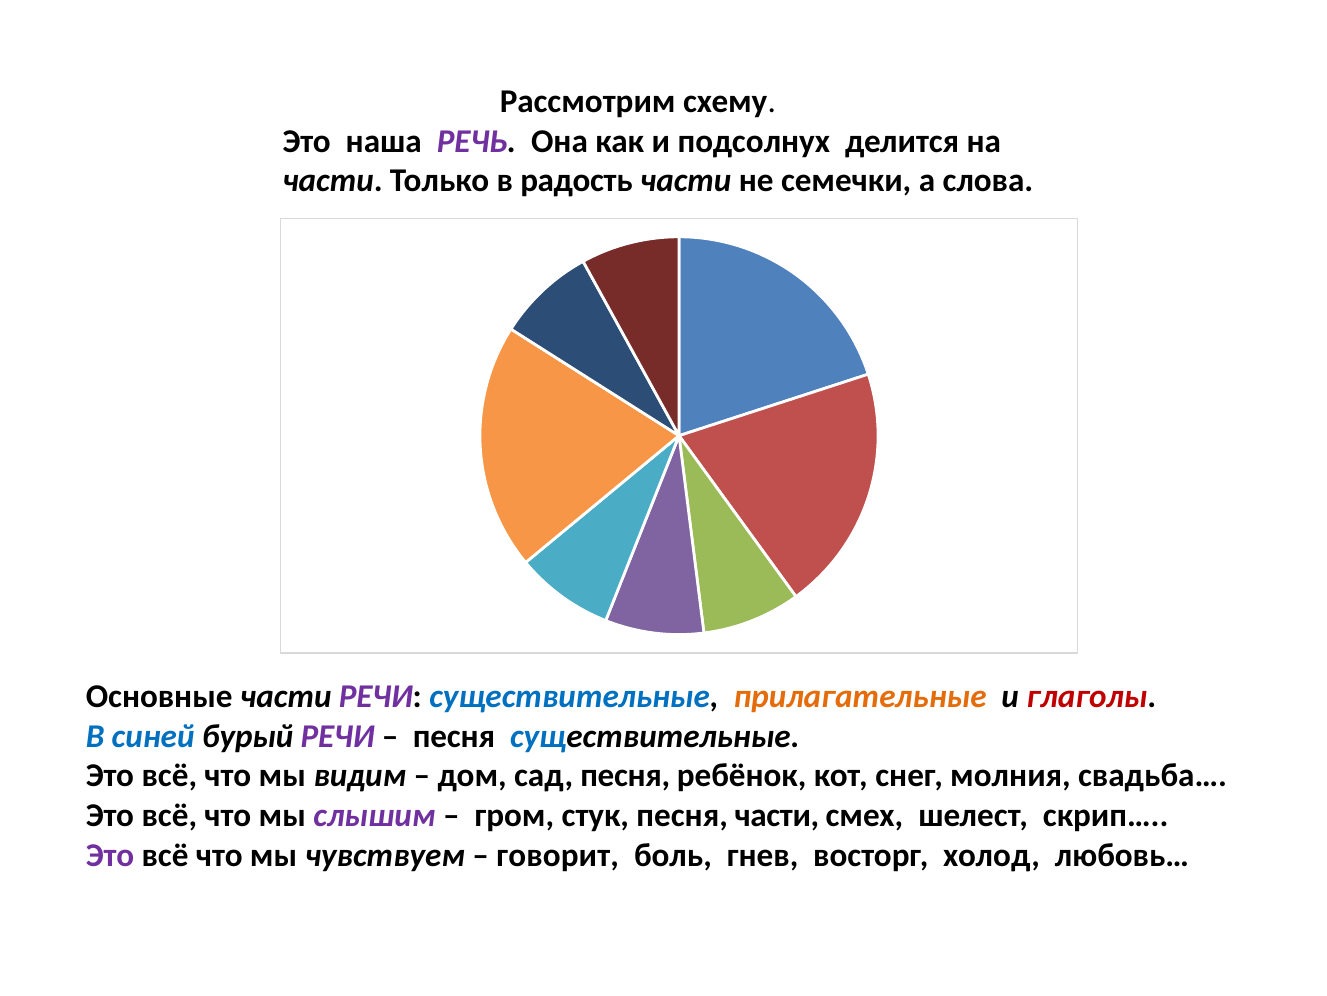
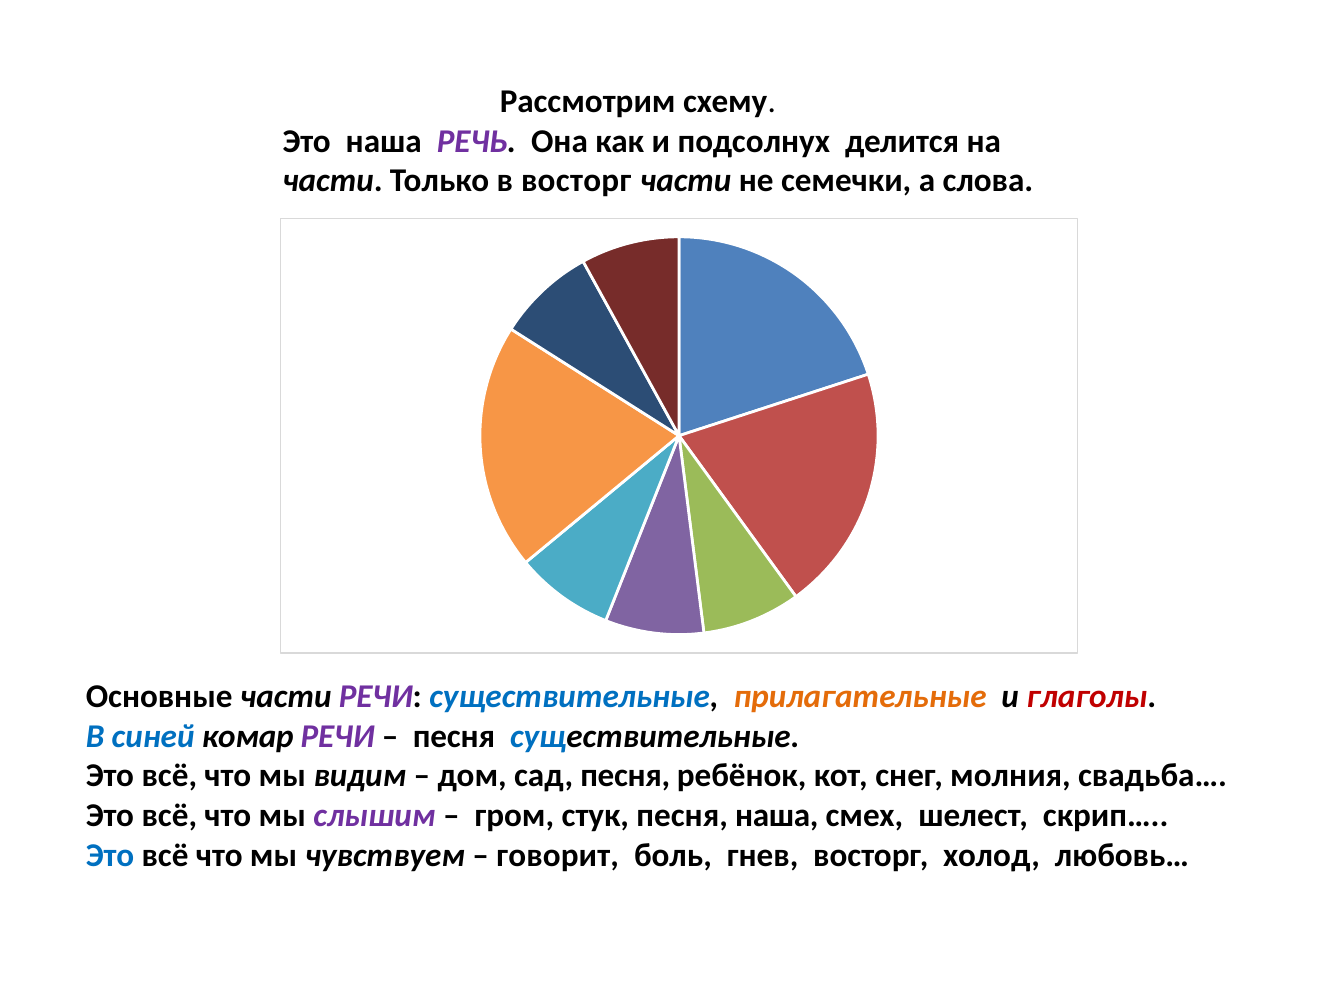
в радость: радость -> восторг (576, 181)
бурый: бурый -> комар (248, 736)
песня части: части -> наша (777, 815)
Это colour: purple -> blue (110, 855)
